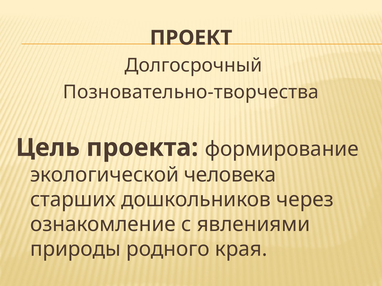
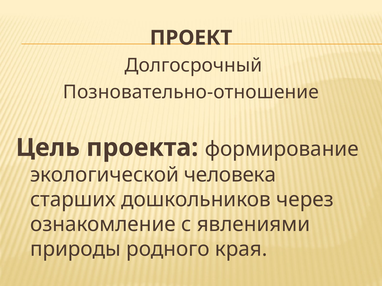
Позновательно-творчества: Позновательно-творчества -> Позновательно-отношение (191, 92)
